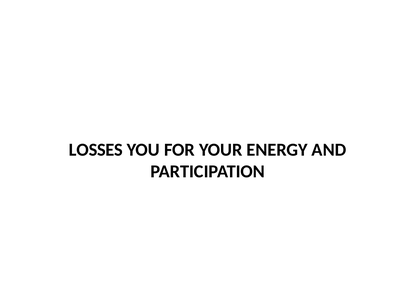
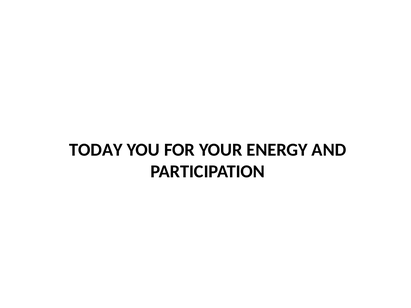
LOSSES: LOSSES -> TODAY (96, 150)
